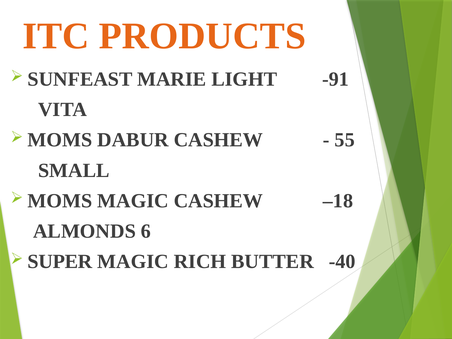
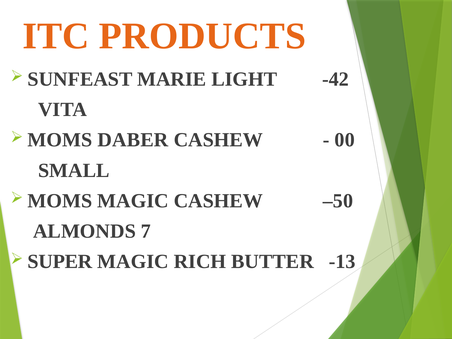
-91: -91 -> -42 (335, 79)
DABUR: DABUR -> DABER (133, 140)
55: 55 -> 00 (345, 140)
–18: –18 -> –50 (338, 201)
6: 6 -> 7 (146, 231)
-40: -40 -> -13 (342, 262)
